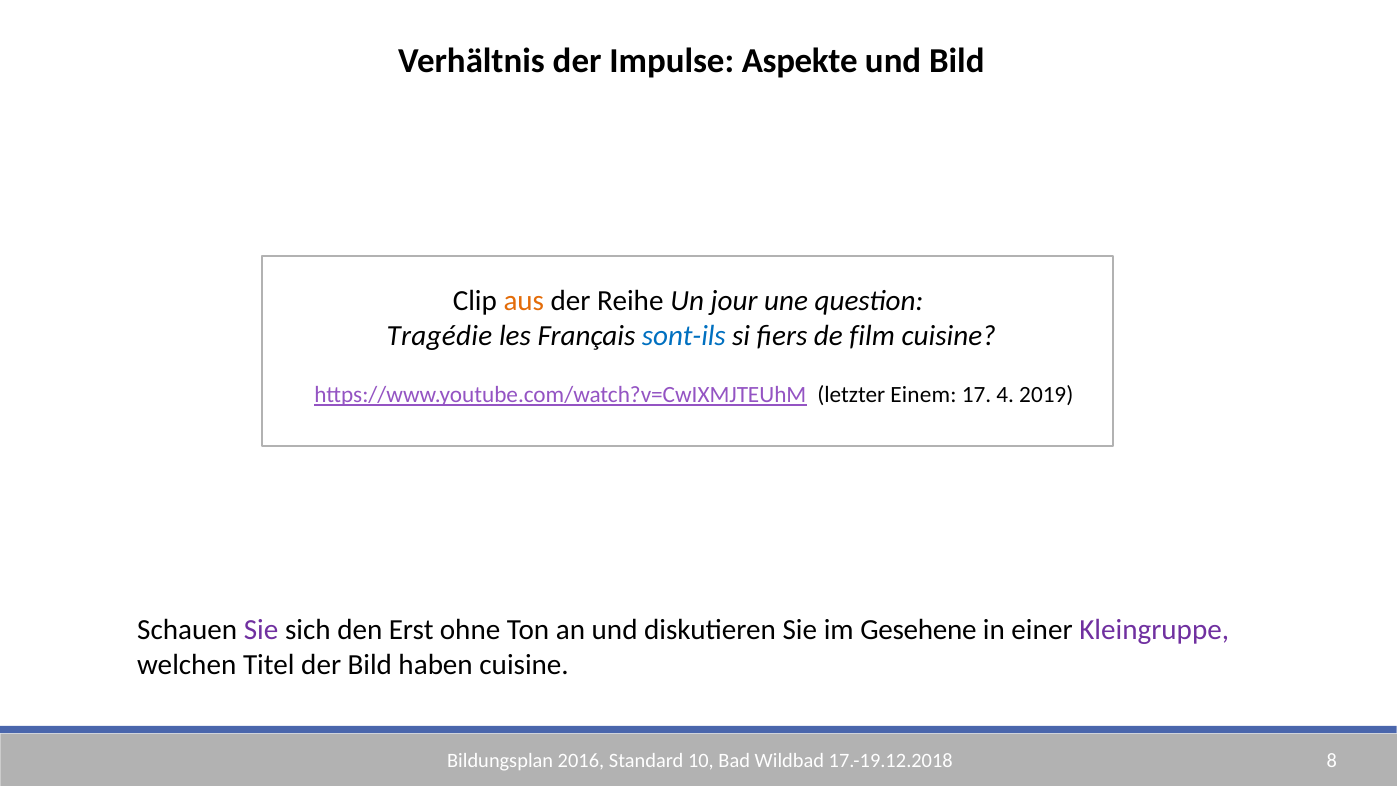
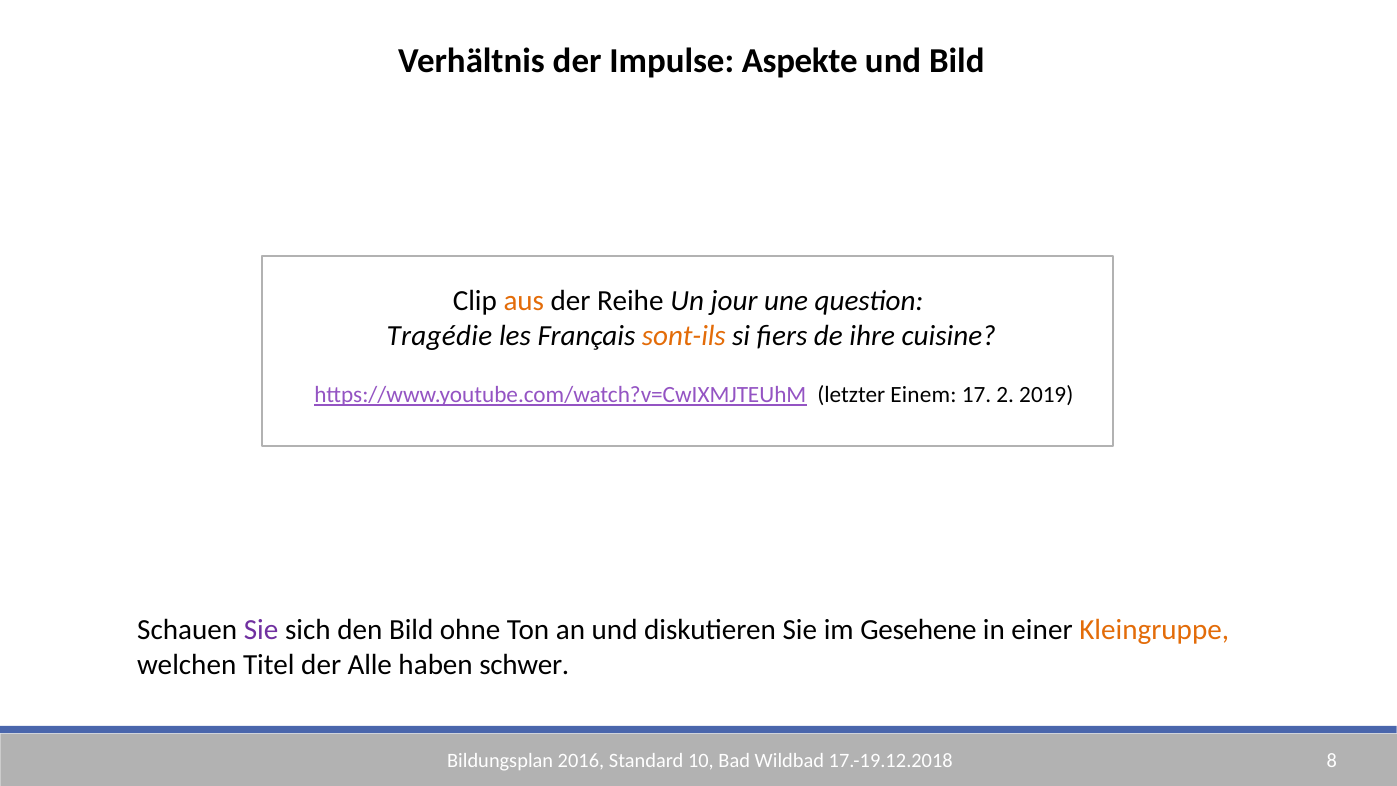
sont-ils colour: blue -> orange (684, 336)
film: film -> ihre (872, 336)
4: 4 -> 2 (1005, 395)
den Erst: Erst -> Bild (411, 630)
Kleingruppe colour: purple -> orange (1154, 630)
der Bild: Bild -> Alle (370, 665)
haben cuisine: cuisine -> schwer (524, 665)
